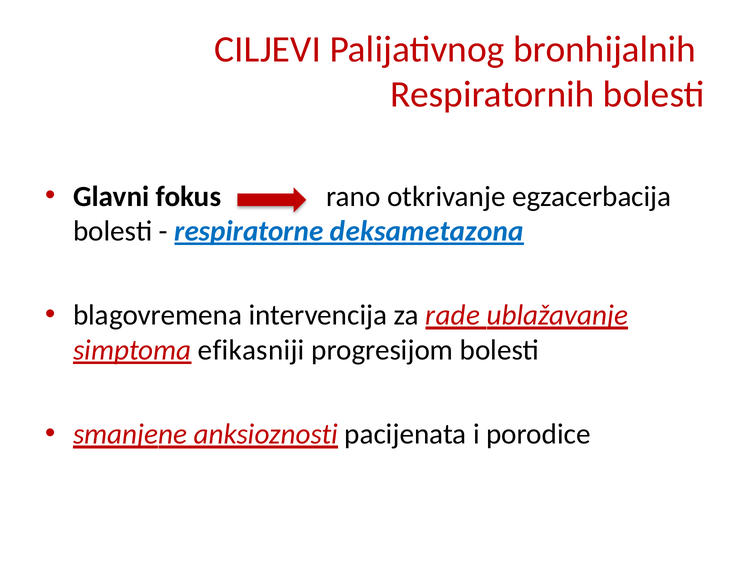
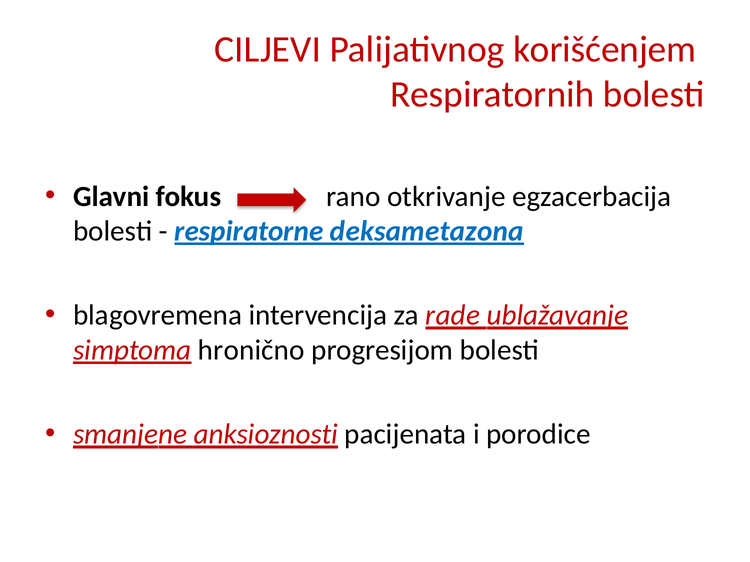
bronhijalnih: bronhijalnih -> korišćenjem (605, 50)
efikasniji: efikasniji -> hronično (251, 351)
